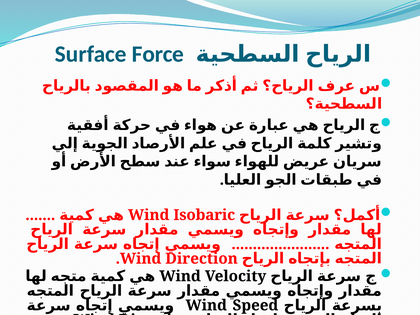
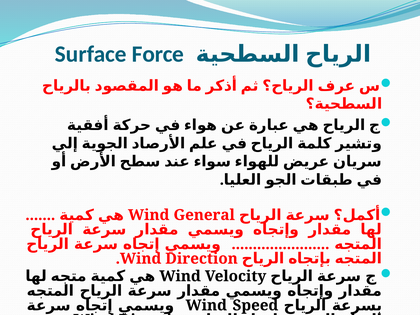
Isobaric: Isobaric -> General (204, 215)
